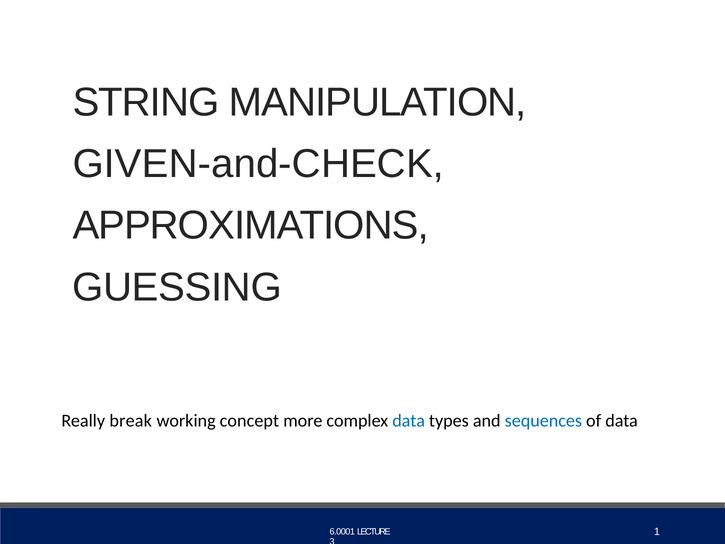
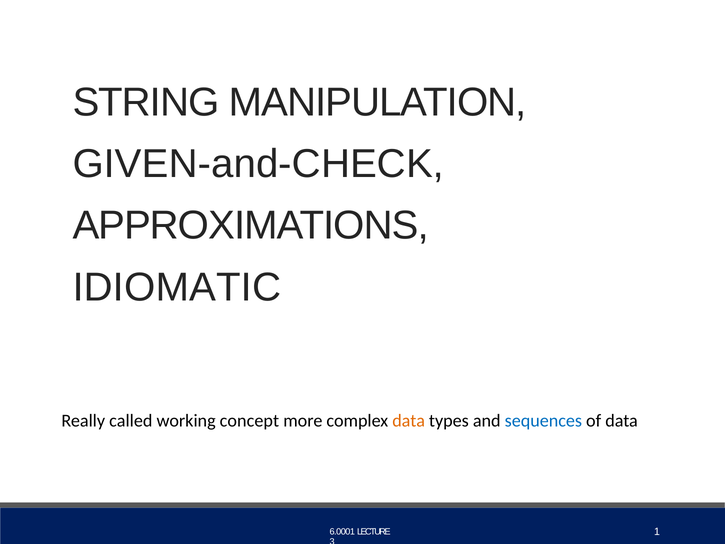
GUESSING: GUESSING -> IDIOMATIC (177, 287)
break: break -> called (131, 420)
data colour: blue -> orange (409, 420)
